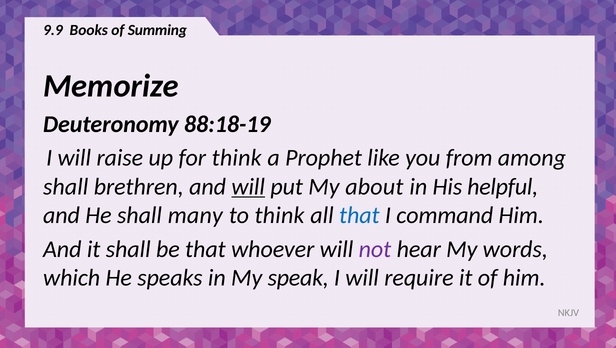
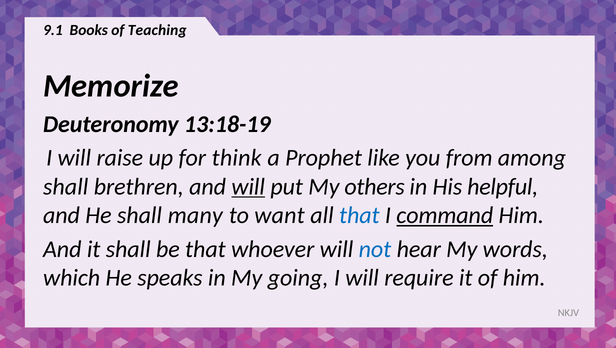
9.9: 9.9 -> 9.1 (53, 30)
Summing: Summing -> Teaching (157, 30)
88:18-19: 88:18-19 -> 13:18-19 (227, 124)
about: about -> others (375, 186)
to think: think -> want (279, 215)
command underline: none -> present (445, 215)
not colour: purple -> blue (375, 249)
speak: speak -> going (298, 277)
